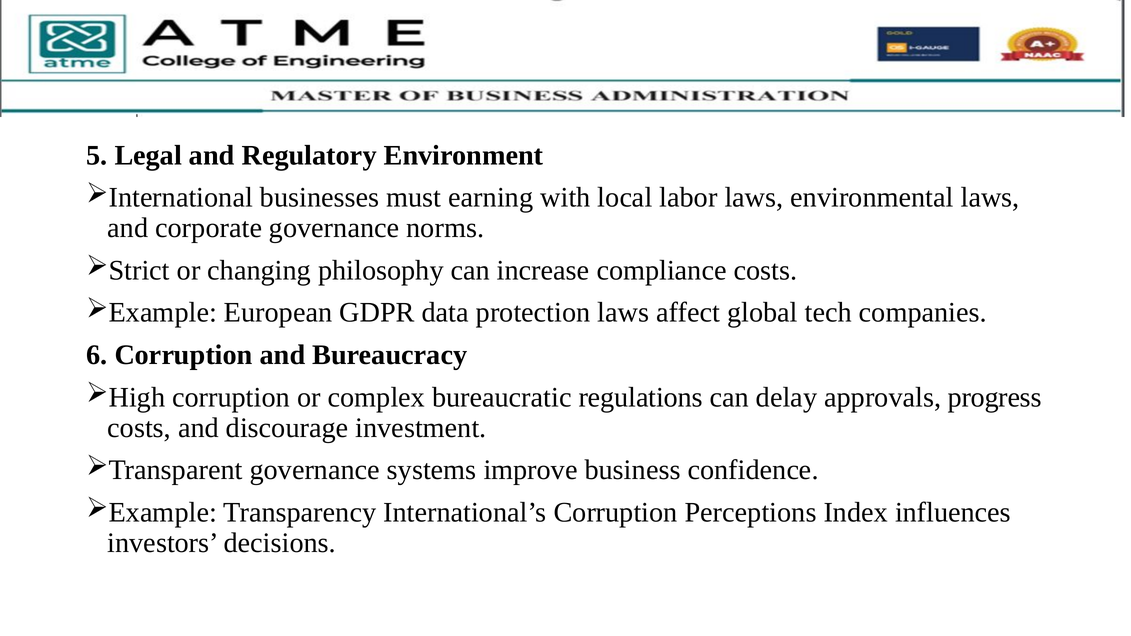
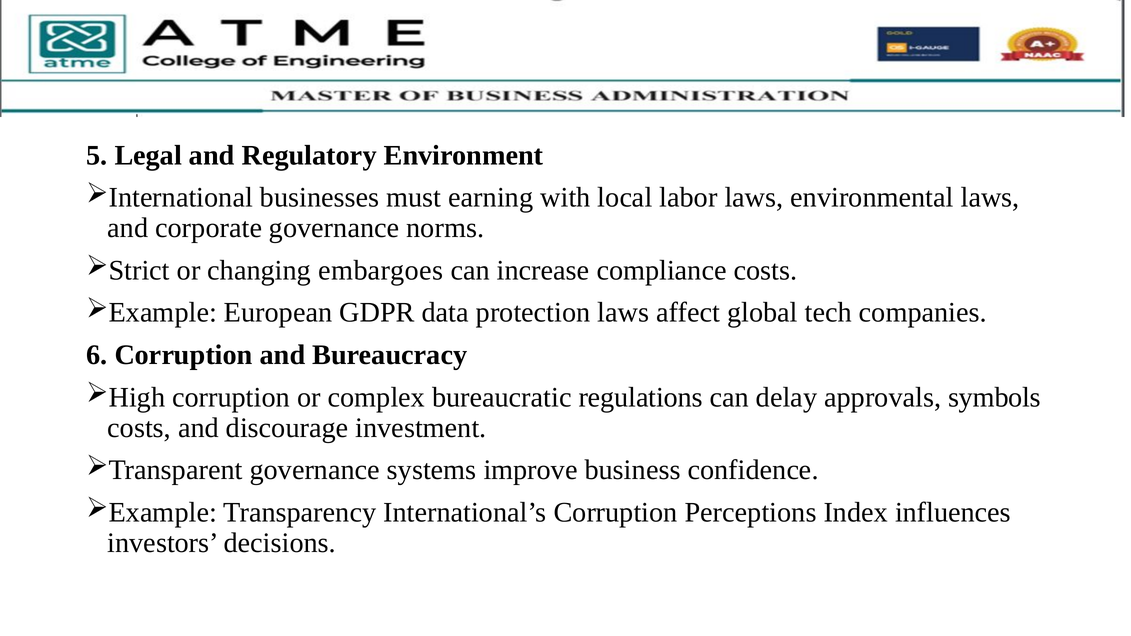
philosophy: philosophy -> embargoes (381, 270)
progress: progress -> symbols (995, 397)
